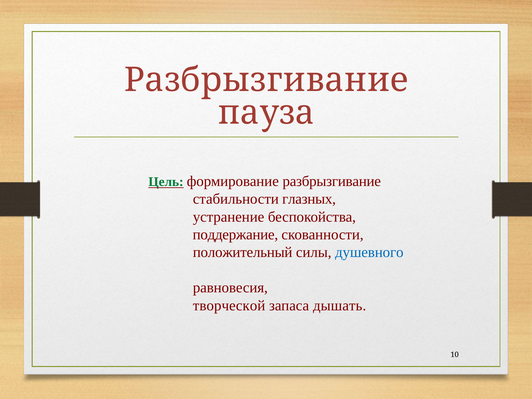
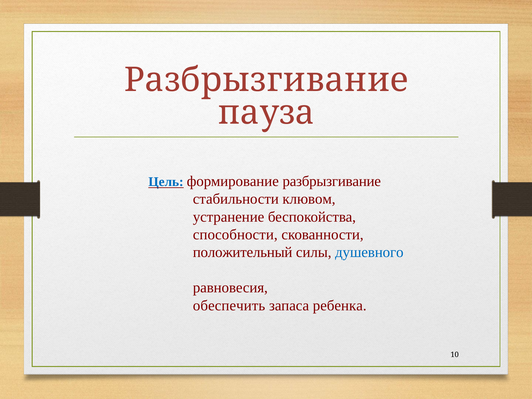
Цель colour: green -> blue (166, 182)
глазных: глазных -> клювом (309, 199)
поддержание: поддержание -> способности (235, 235)
творческой: творческой -> обеспечить (229, 306)
дышать: дышать -> ребенка (340, 306)
